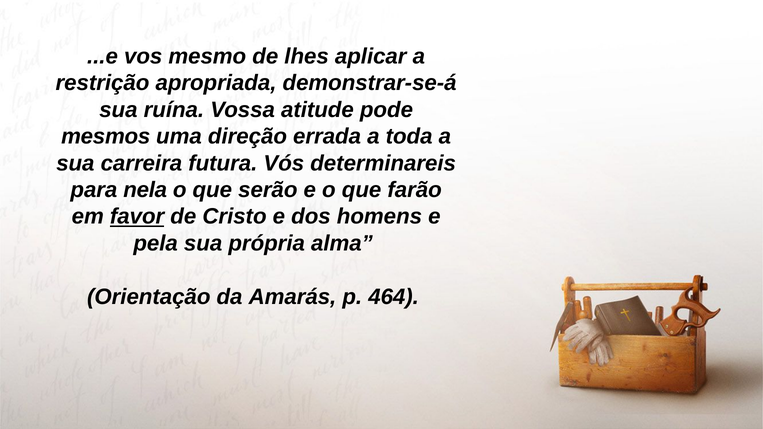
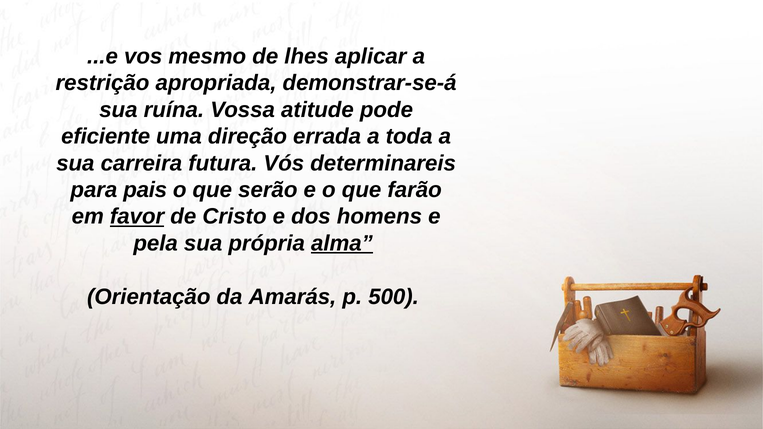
mesmos: mesmos -> eficiente (106, 137)
nela: nela -> pais (145, 190)
alma underline: none -> present (342, 243)
464: 464 -> 500 (394, 297)
